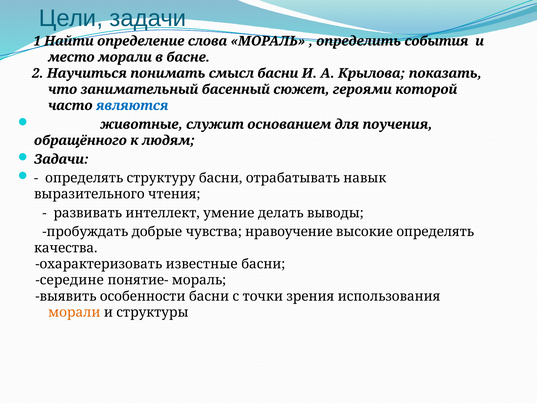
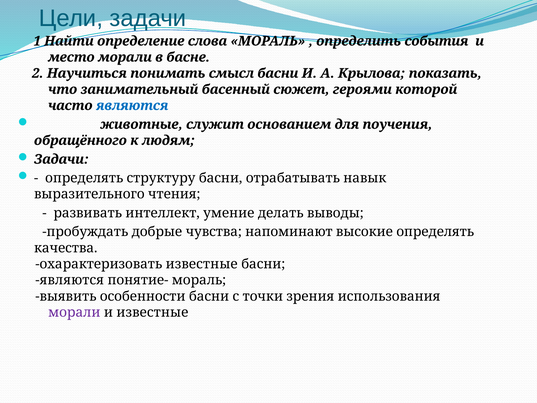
нравоучение: нравоучение -> напоминают (289, 232)
середине: середине -> являются (70, 280)
морали colour: orange -> purple (74, 312)
и структуры: структуры -> известные (152, 312)
